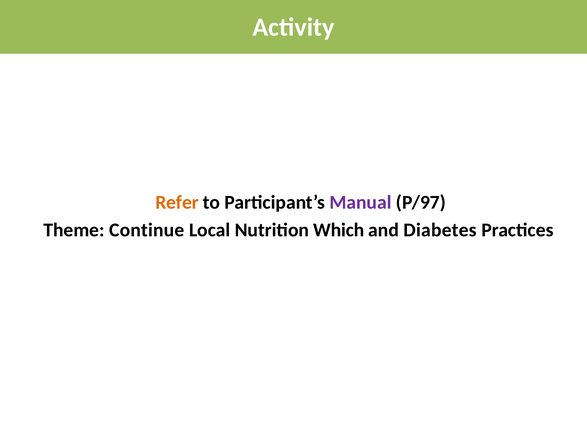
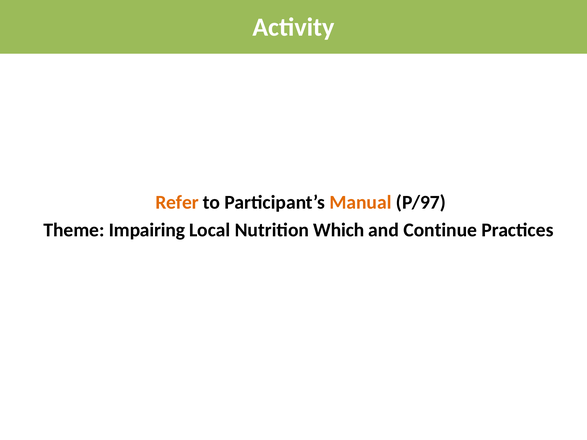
Manual colour: purple -> orange (360, 202)
Continue: Continue -> Impairing (147, 230)
Diabetes: Diabetes -> Continue (440, 230)
